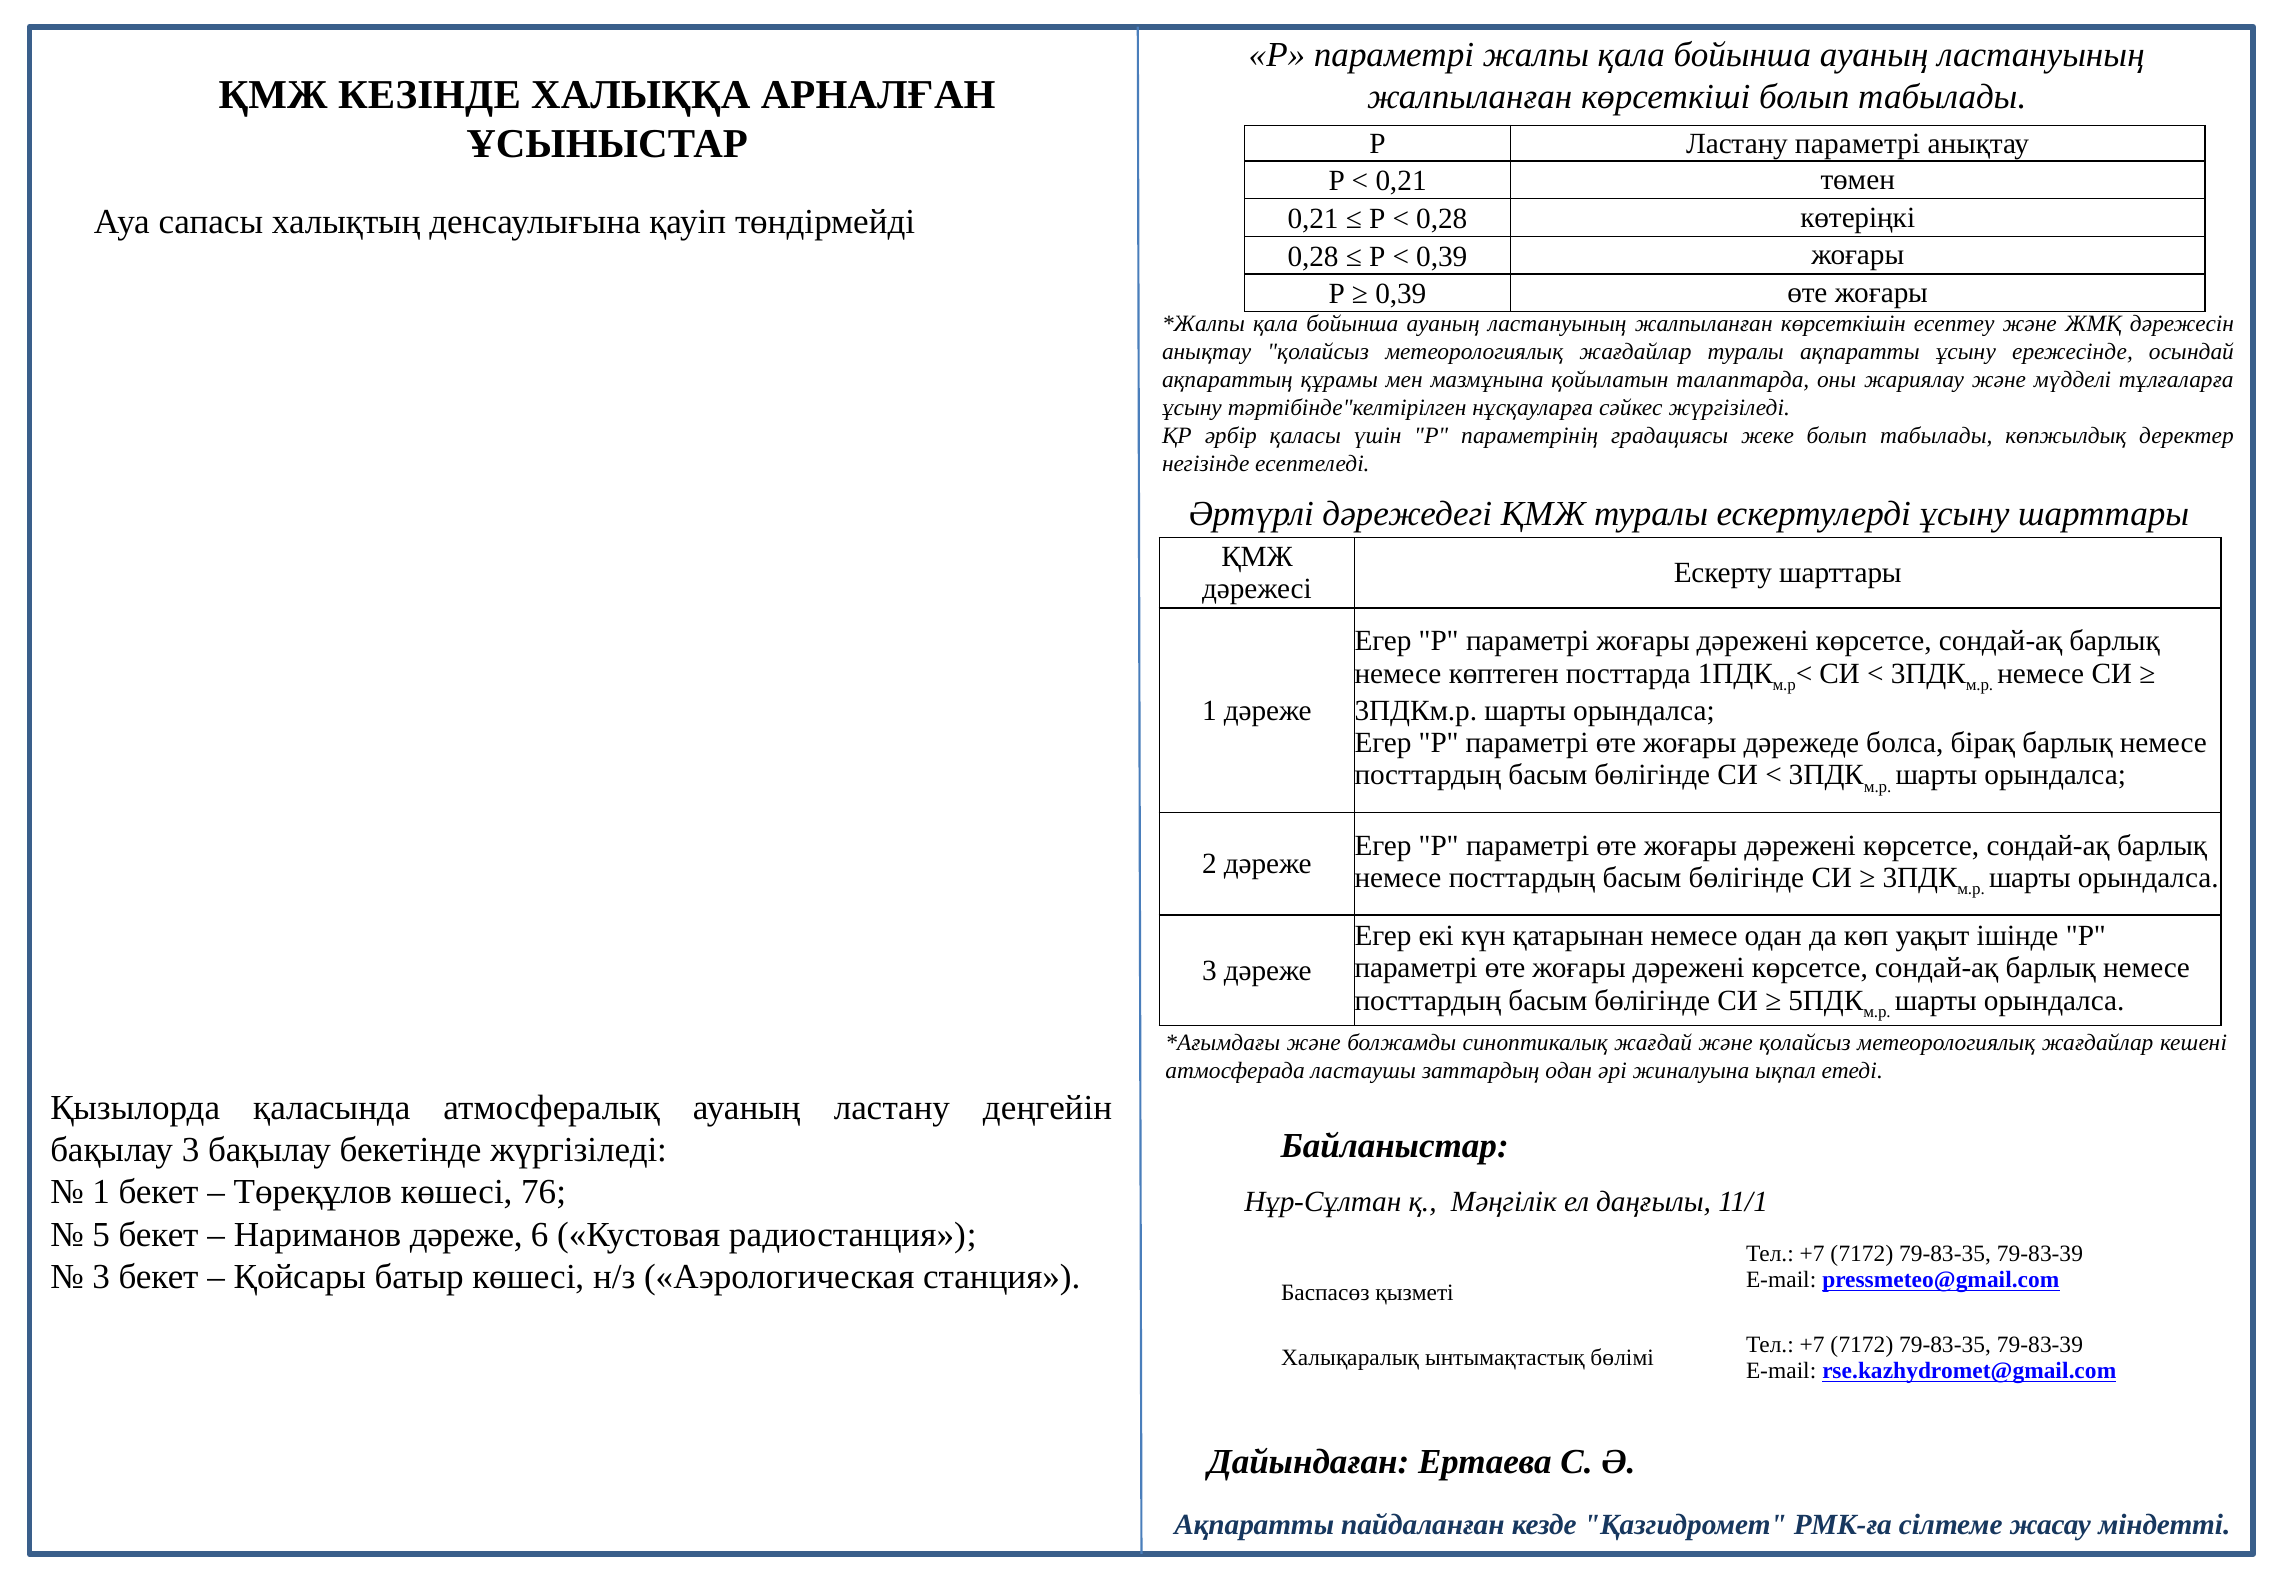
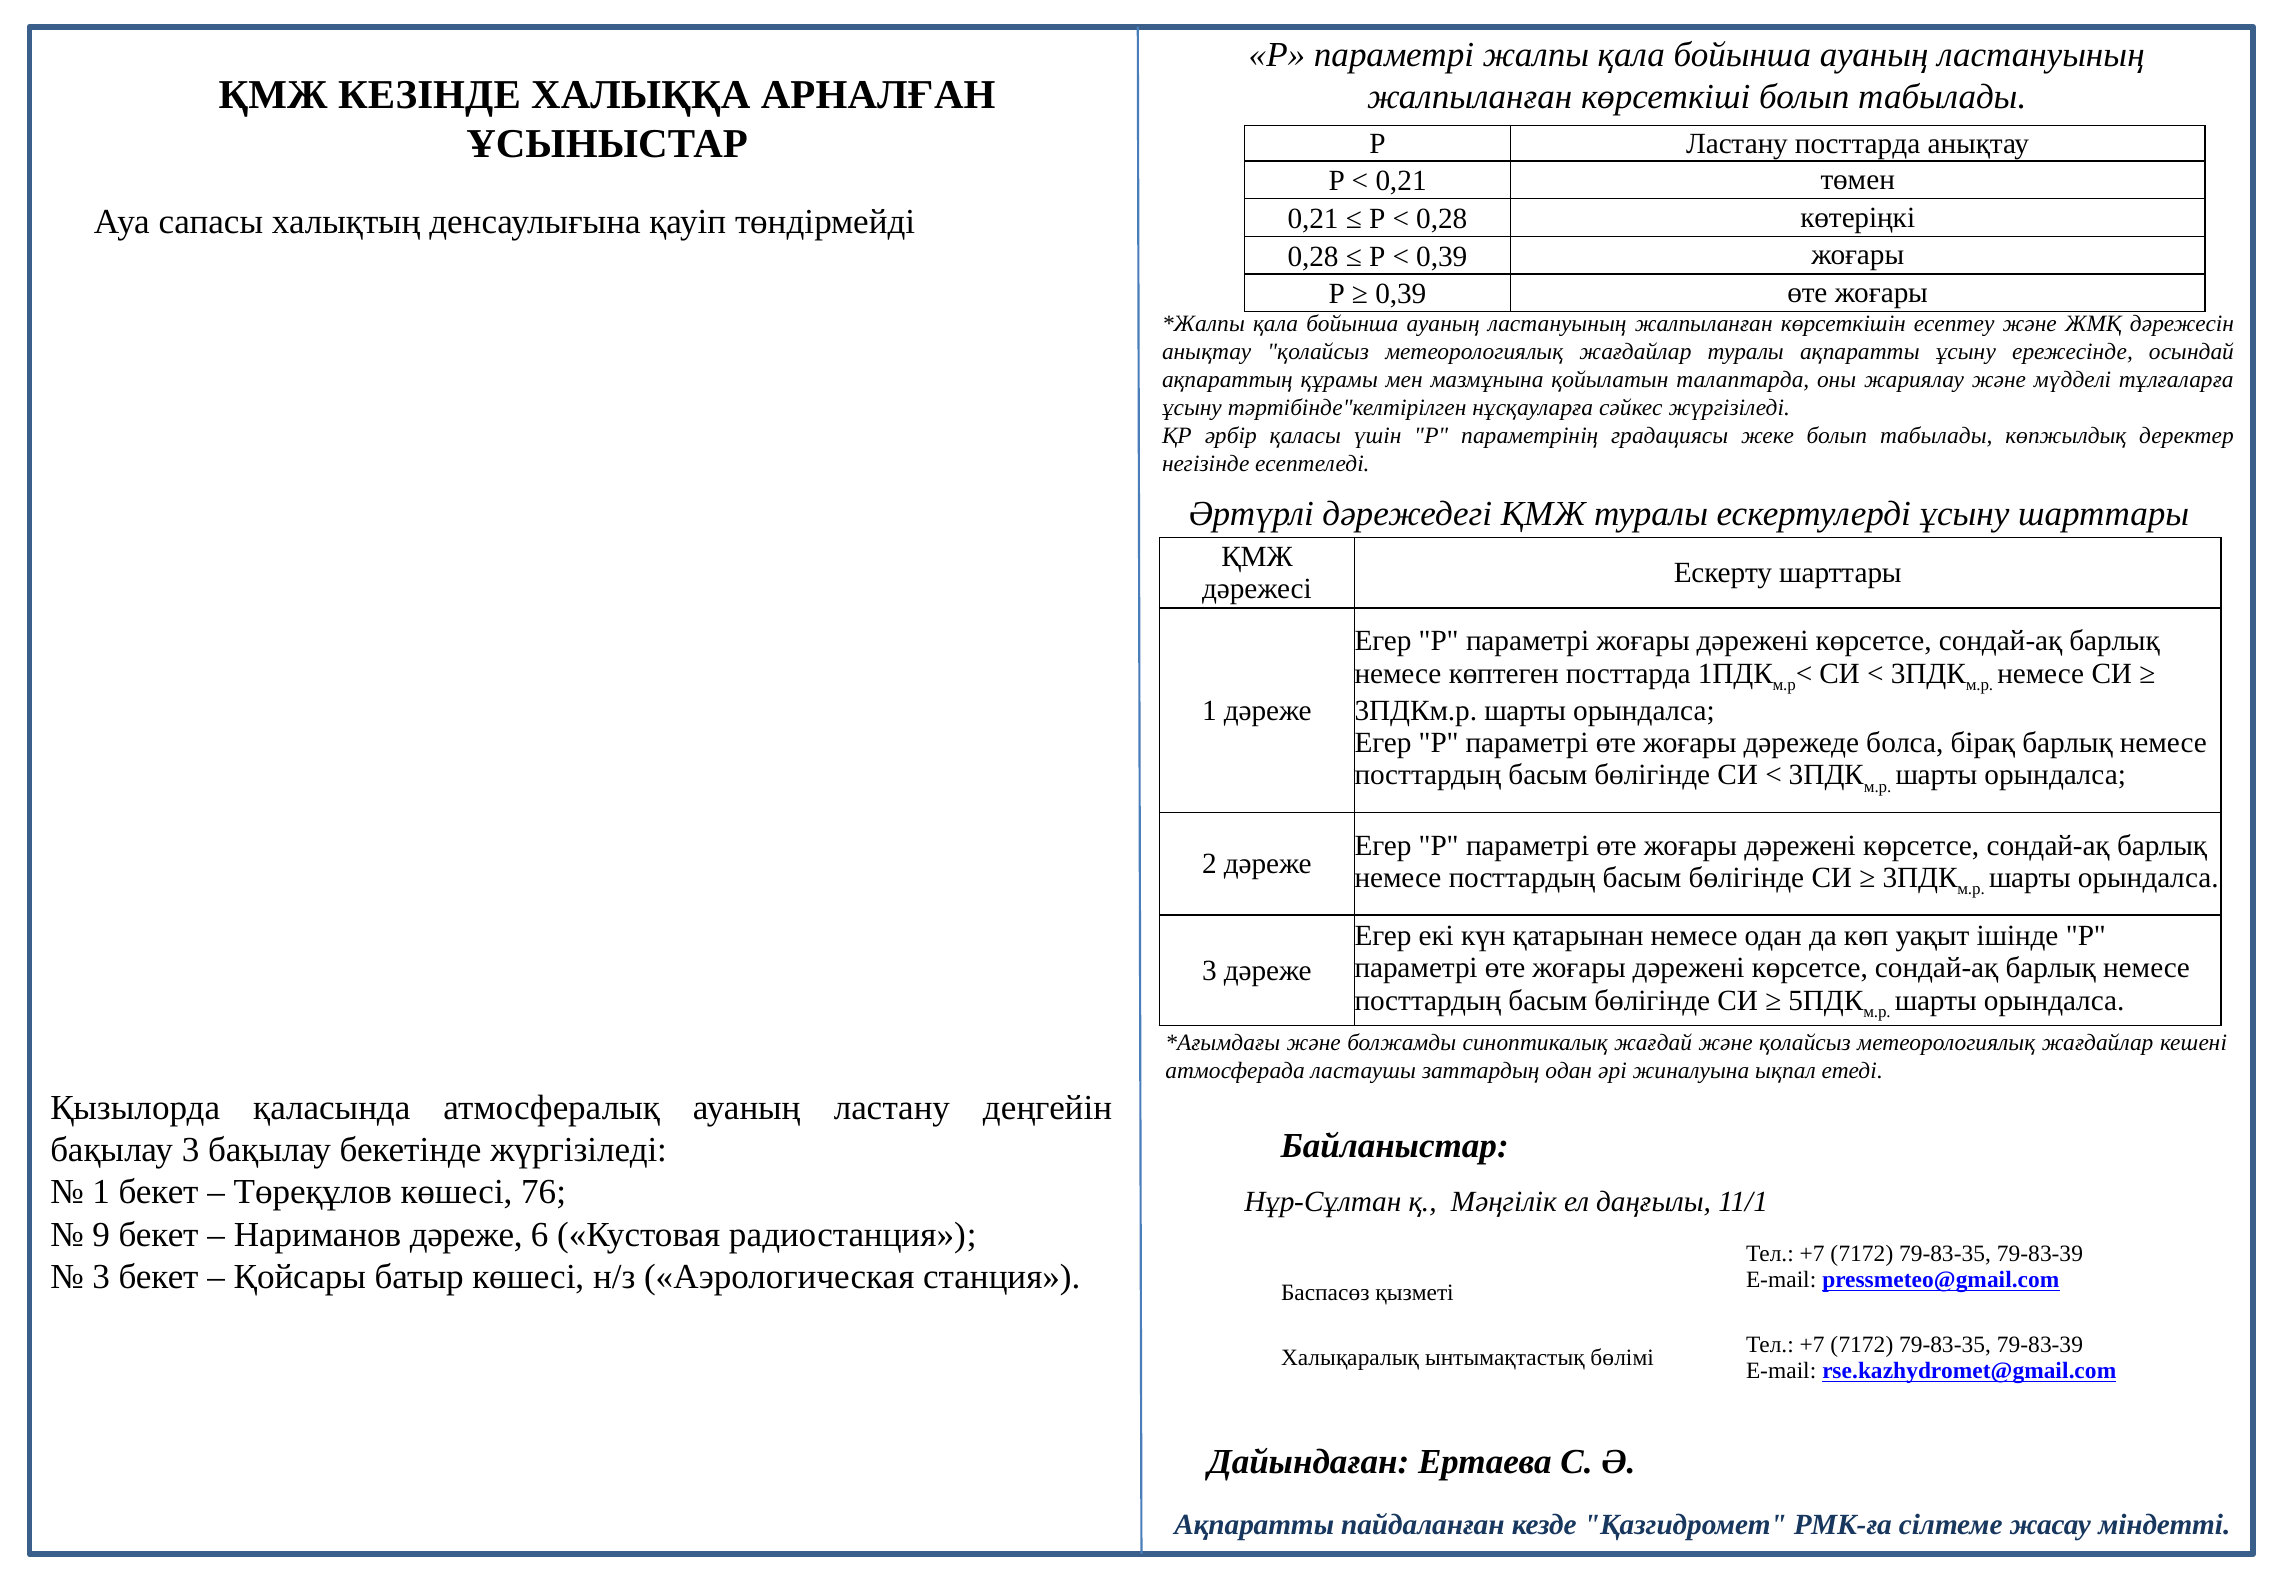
Ластану параметрі: параметрі -> посттарда (1858, 143)
5: 5 -> 9 (101, 1234)
